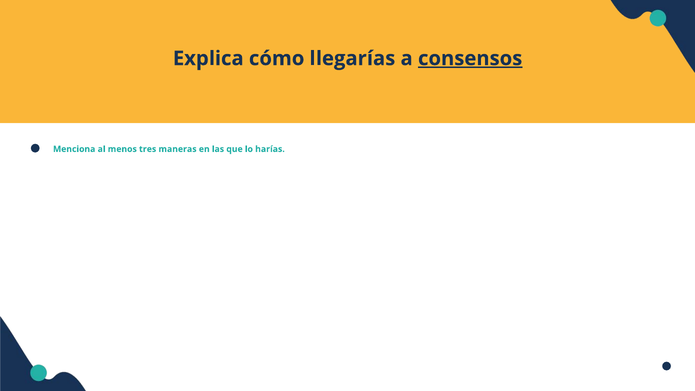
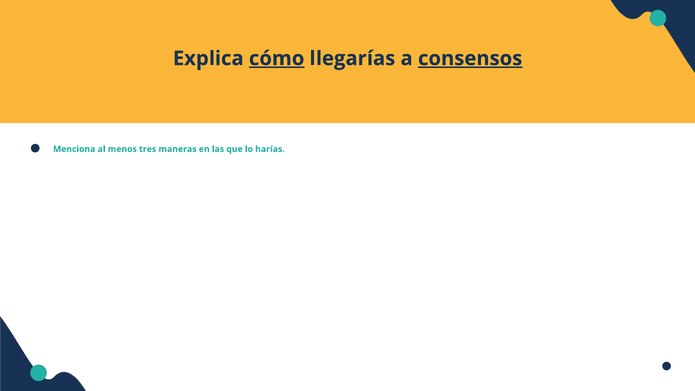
cómo underline: none -> present (277, 58)
